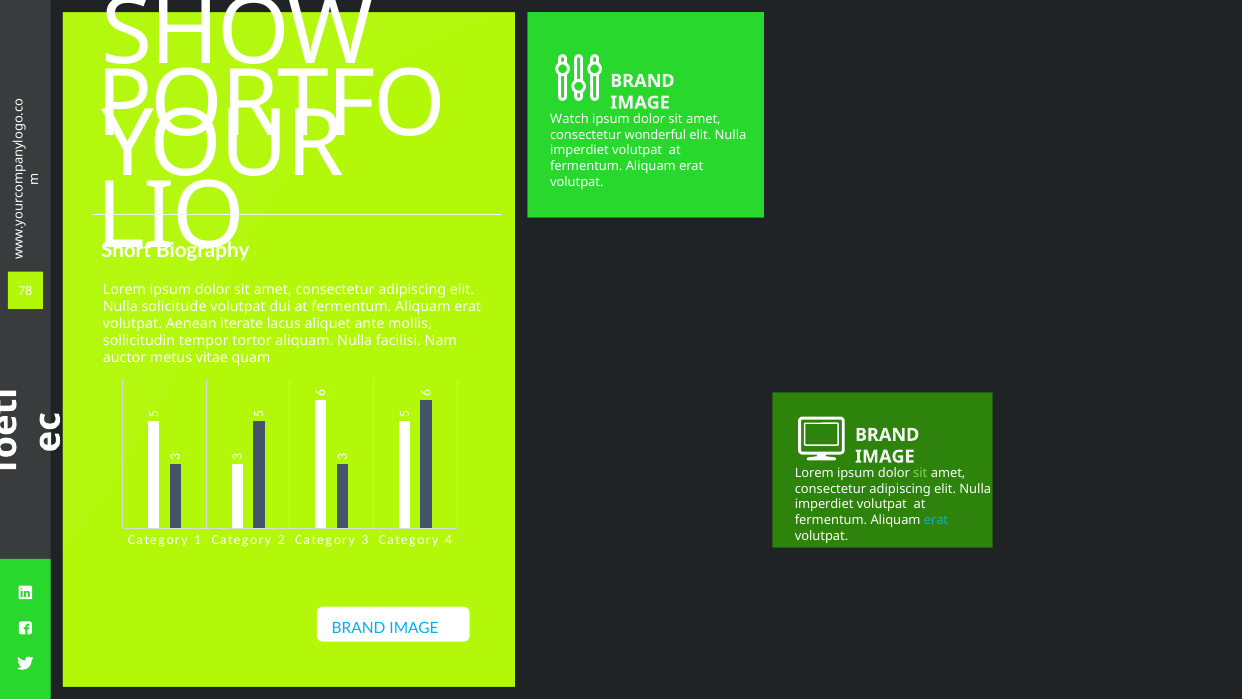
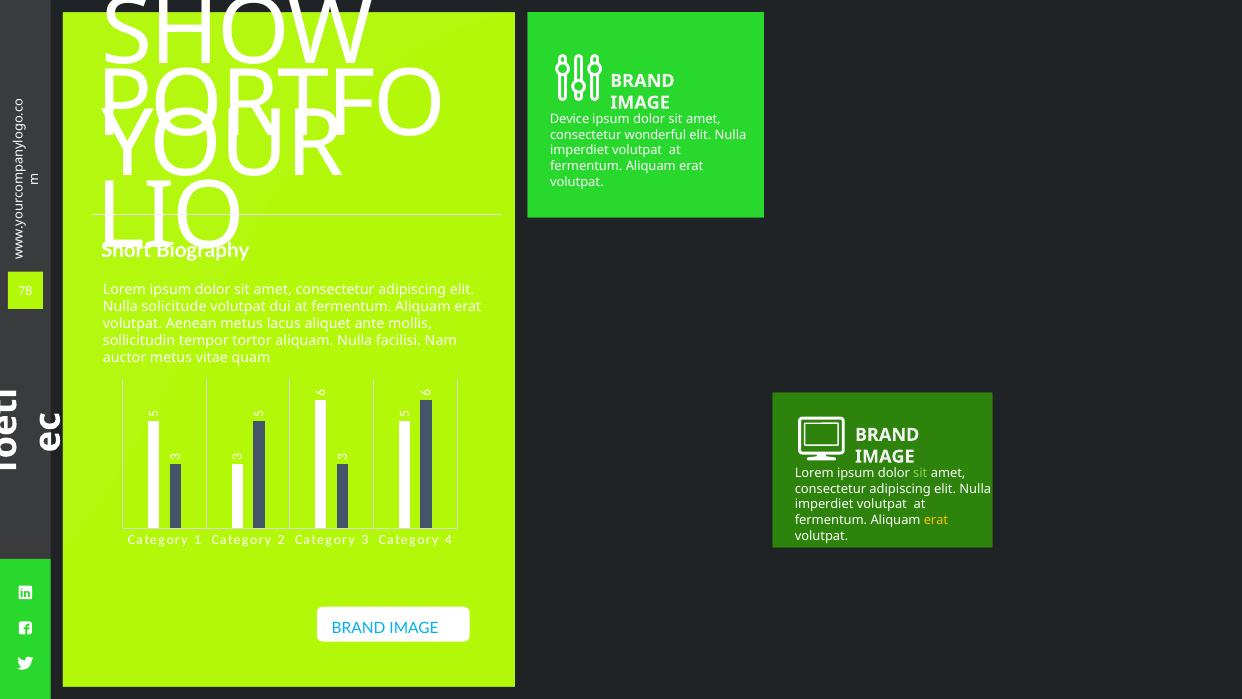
Watch: Watch -> Device (570, 120)
Aenean iterate: iterate -> metus (242, 323)
erat colour: light blue -> yellow (936, 520)
